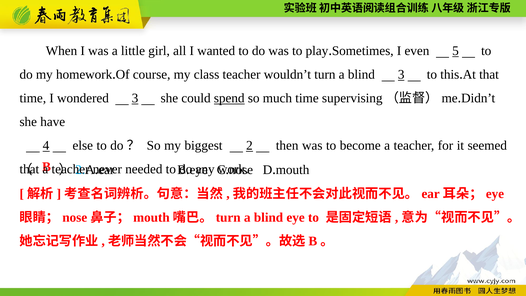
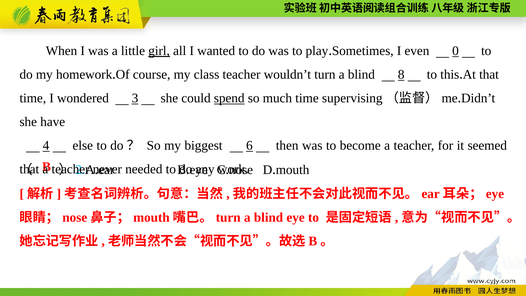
girl underline: none -> present (159, 51)
5: 5 -> 0 (455, 51)
blind 3: 3 -> 8 (401, 75)
2: 2 -> 6 (249, 146)
